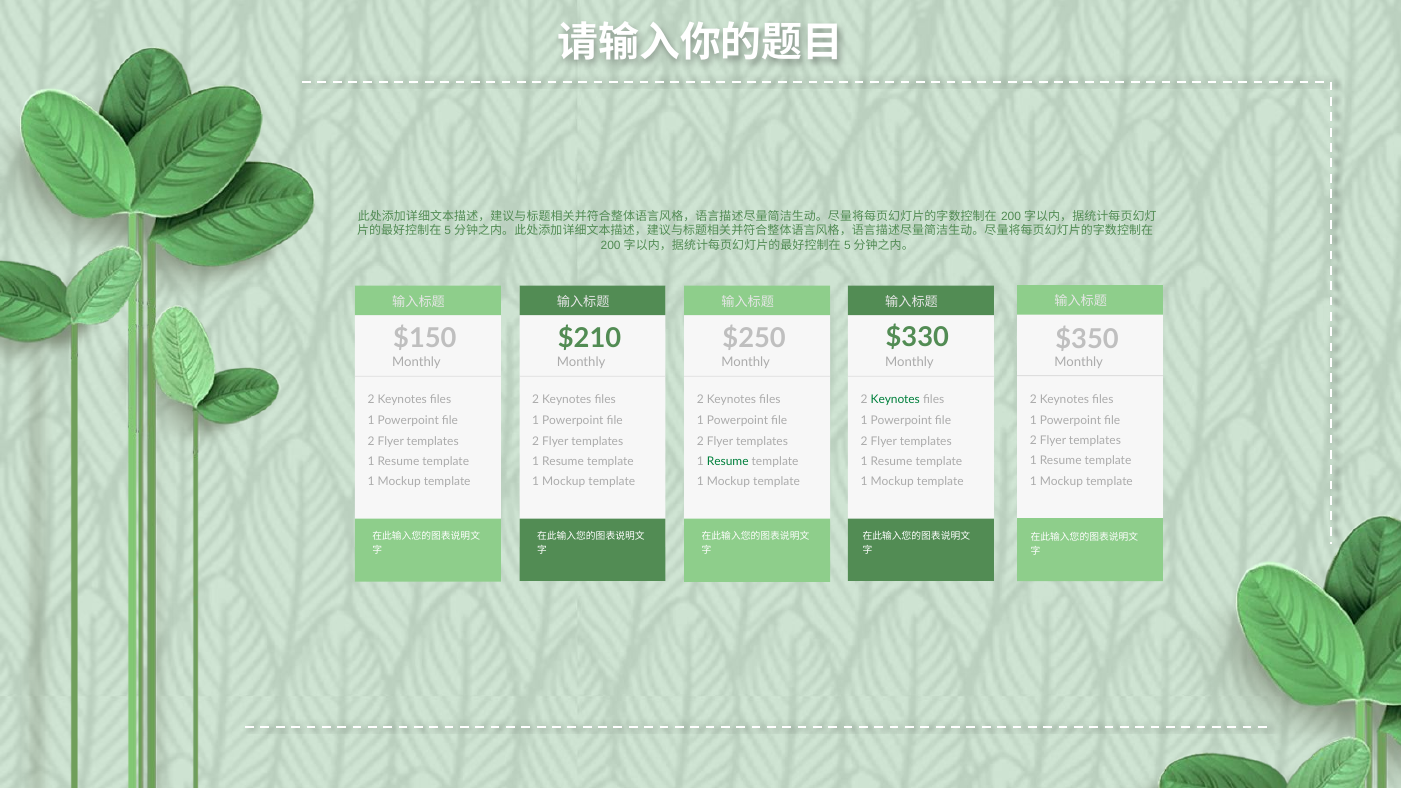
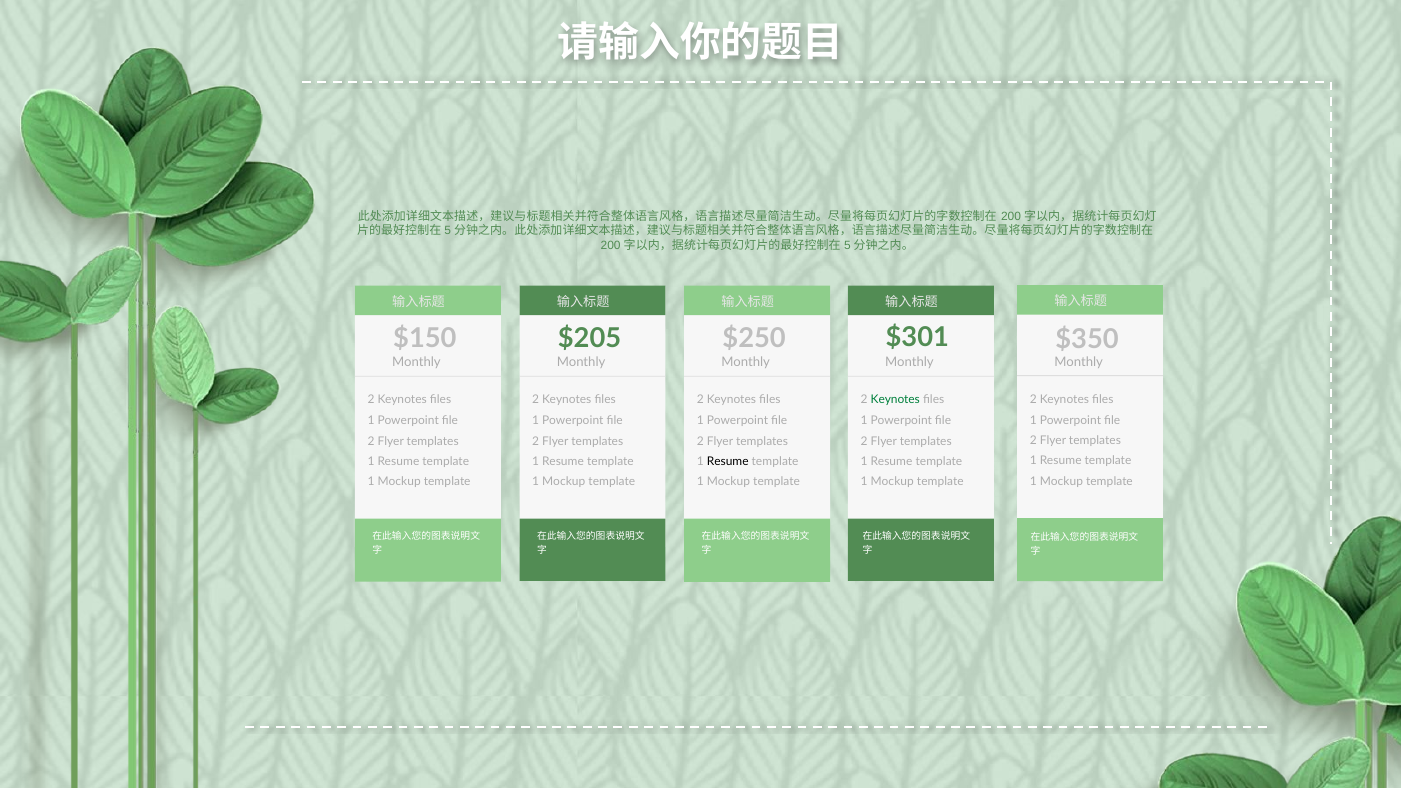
$330: $330 -> $301 (917, 337)
$210: $210 -> $205 (590, 338)
Resume colour: green -> black (728, 462)
